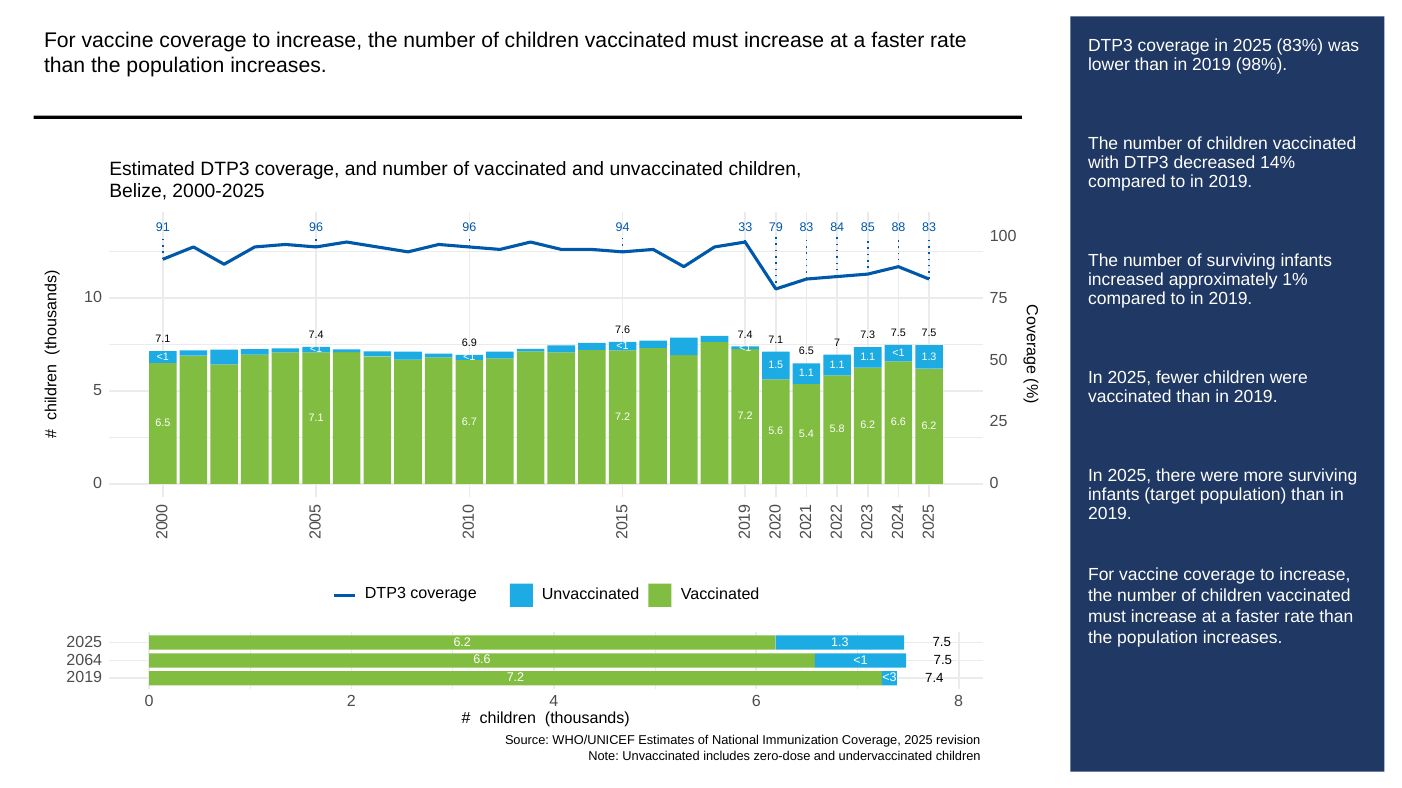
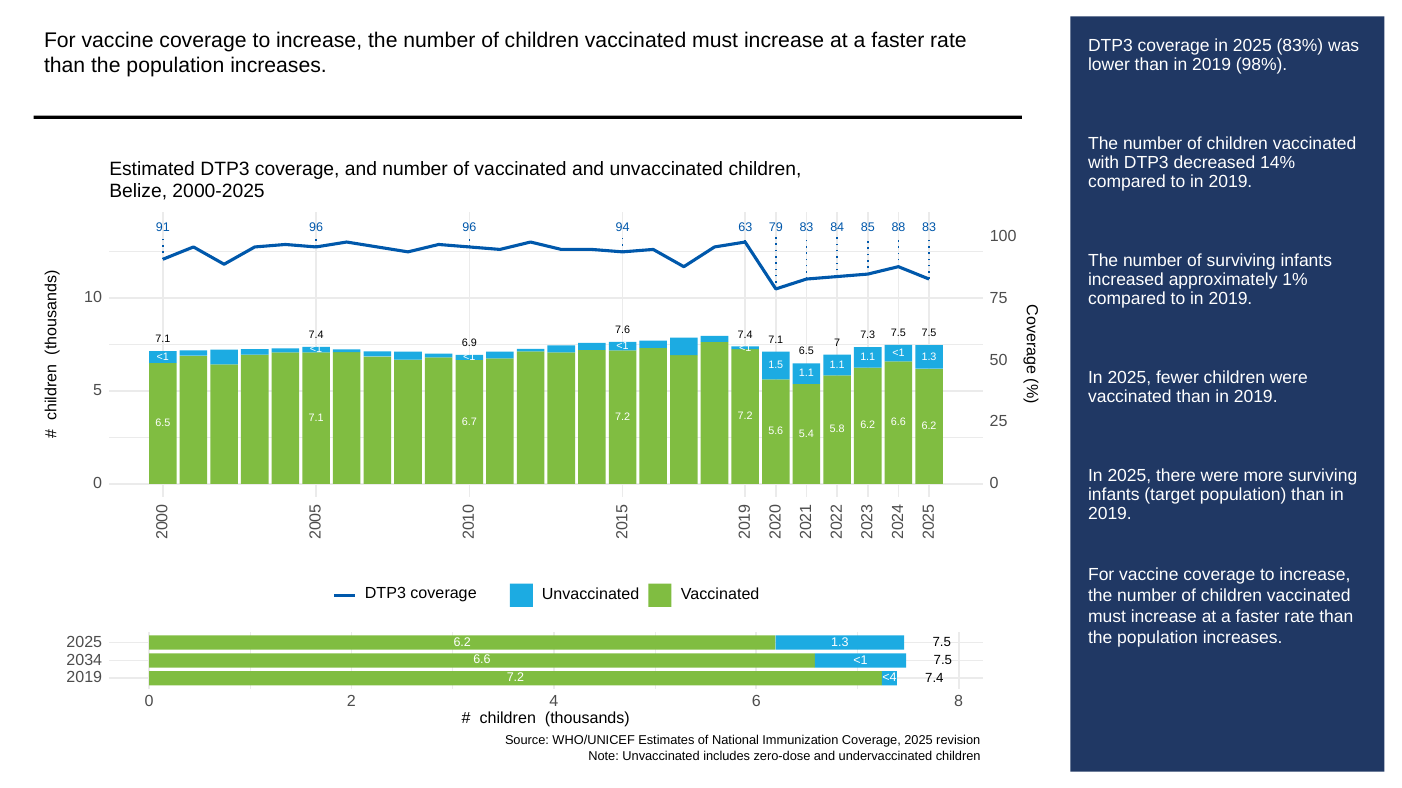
33: 33 -> 63 (745, 227)
2064: 2064 -> 2034 (84, 660)
<3: <3 -> <4 (889, 678)
